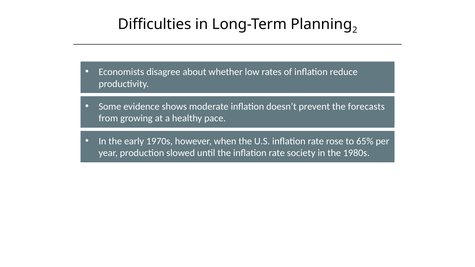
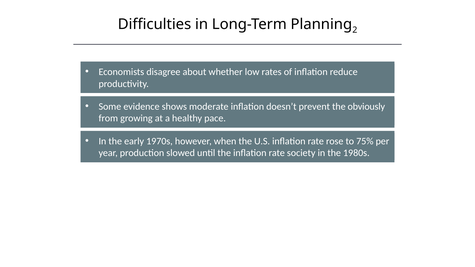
forecasts: forecasts -> obviously (366, 107)
65%: 65% -> 75% (365, 141)
